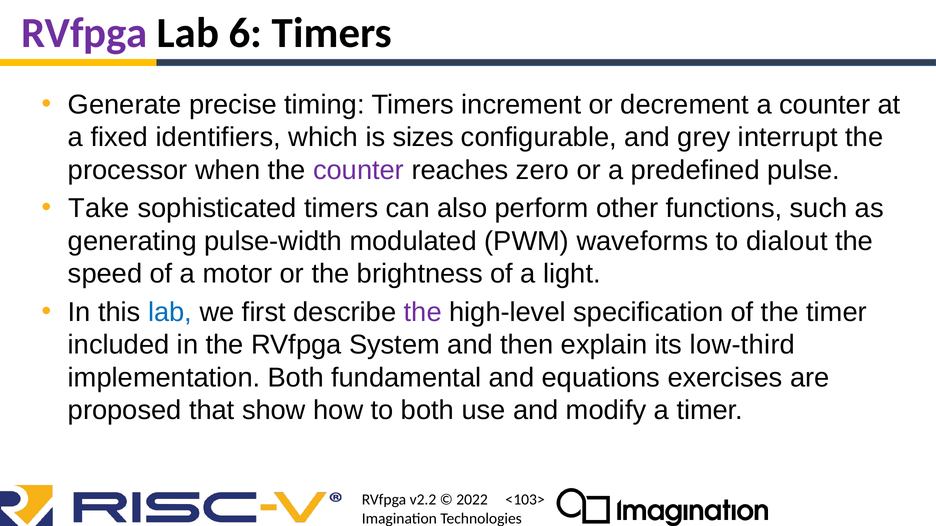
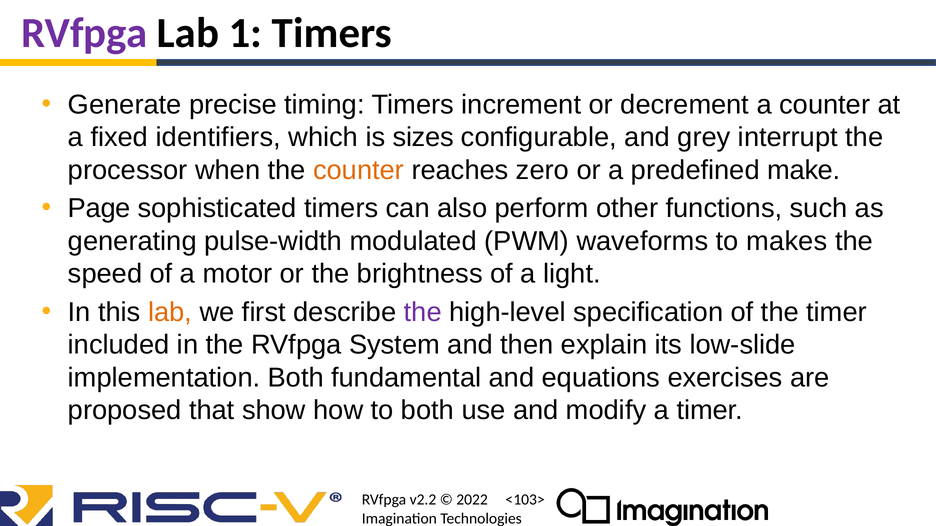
6: 6 -> 1 (245, 33)
counter colour: purple -> orange (359, 170)
pulse: pulse -> make (804, 170)
Take: Take -> Page (99, 209)
dialout: dialout -> makes (787, 241)
lab colour: blue -> orange (170, 312)
low-third: low-third -> low-slide (743, 345)
